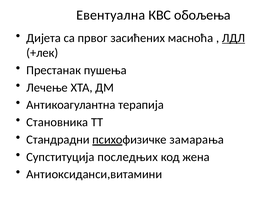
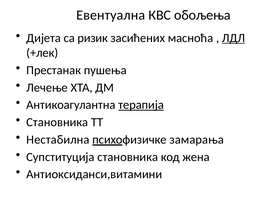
првог: првог -> ризик (93, 38)
терапија underline: none -> present (141, 105)
Стандрадни: Стандрадни -> Нестабилна (58, 140)
Супституција последњих: последњих -> становника (128, 157)
